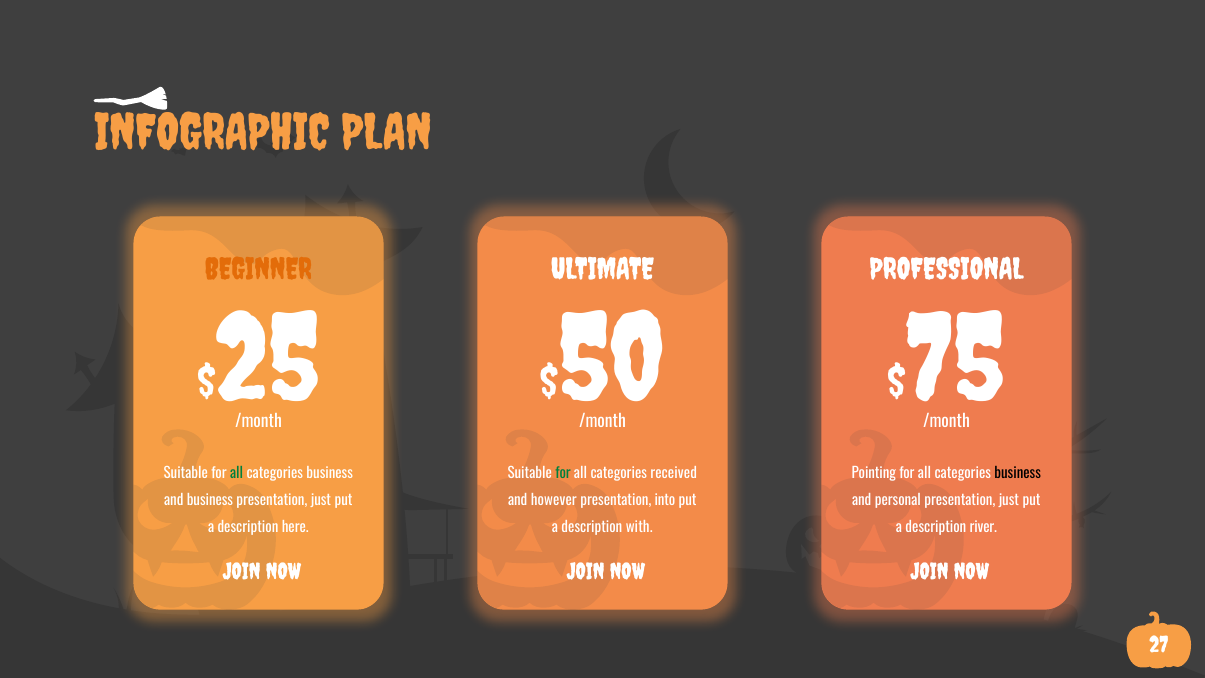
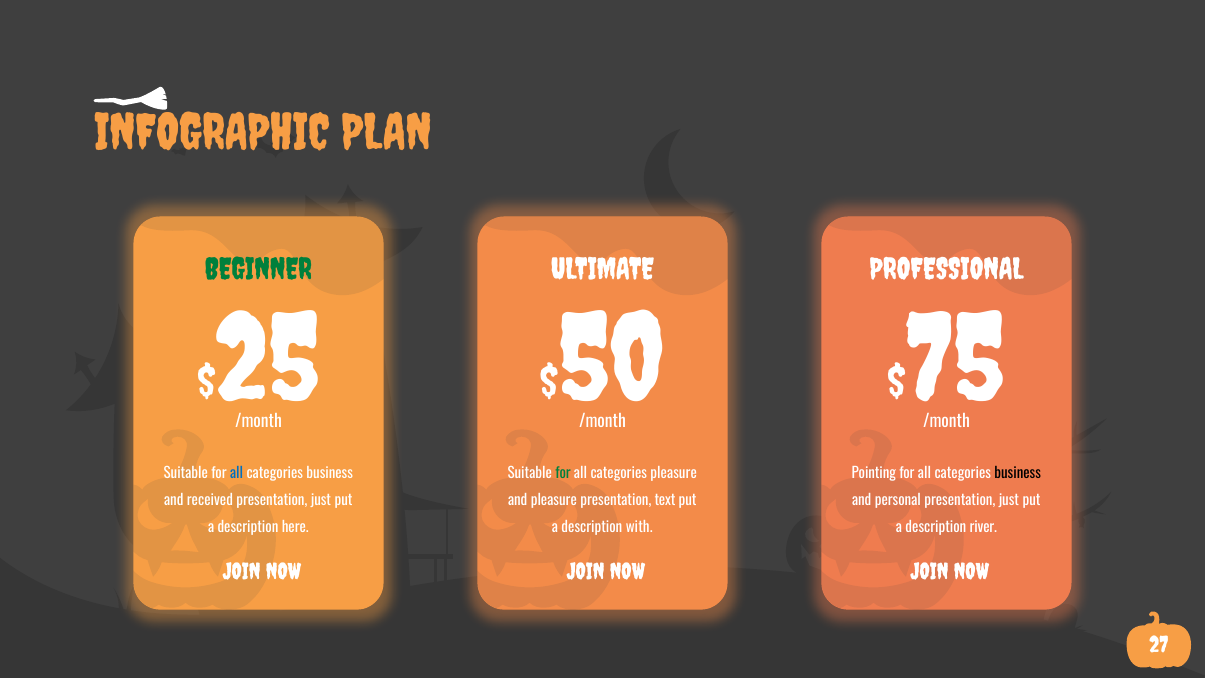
BEGINNER colour: orange -> green (258, 270)
all colour: green -> blue (237, 474)
categories received: received -> pleasure (674, 474)
and business: business -> received (210, 501)
and however: however -> pleasure (554, 501)
into: into -> text (665, 501)
